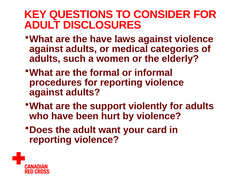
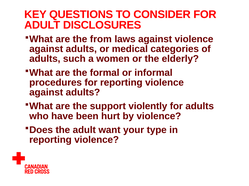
the have: have -> from (101, 39)
card: card -> type (157, 130)
